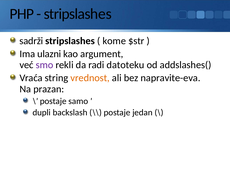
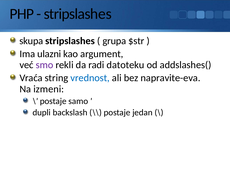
sadrži: sadrži -> skupa (31, 41)
kome: kome -> grupa (114, 41)
vrednost colour: orange -> blue (90, 78)
prazan: prazan -> izmeni (49, 89)
